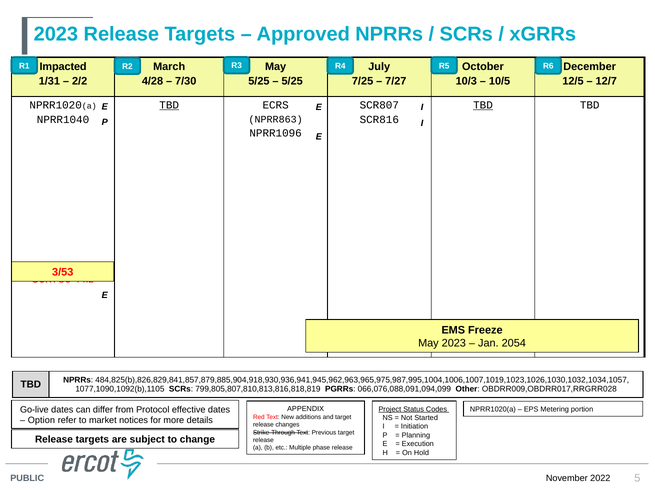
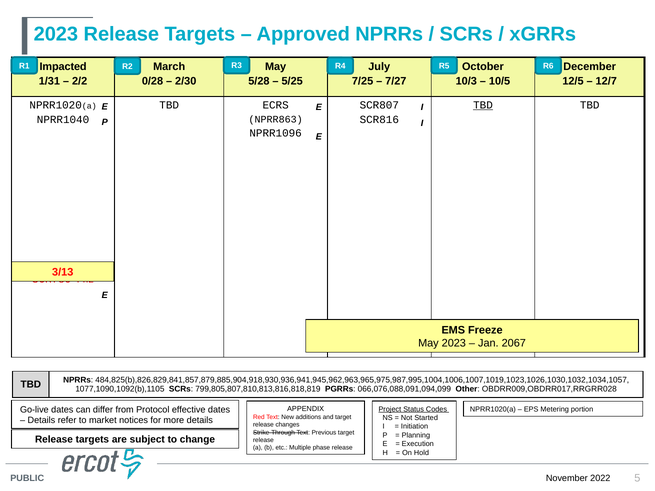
4/28: 4/28 -> 0/28 (152, 81)
7/30: 7/30 -> 2/30 (186, 81)
5/25: 5/25 -> 5/28 (259, 81)
TBD underline: present -> none (169, 105)
3/53: 3/53 -> 3/13 (63, 273)
2054: 2054 -> 2067 (514, 343)
Option: Option -> Details (41, 421)
